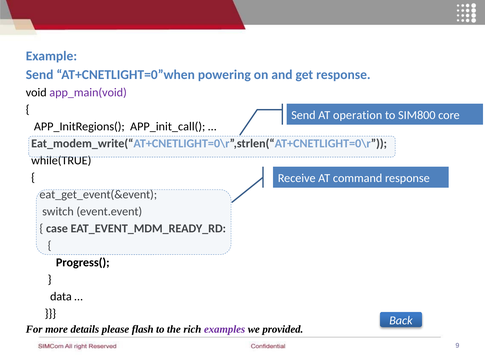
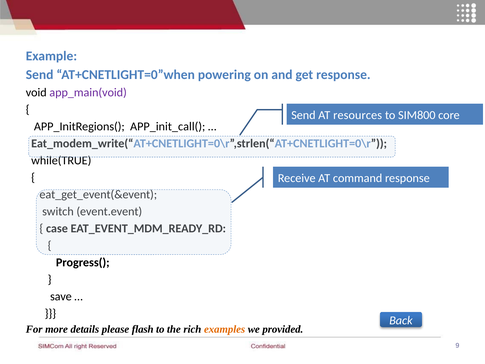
operation: operation -> resources (358, 115)
data: data -> save (61, 296)
examples colour: purple -> orange (225, 329)
